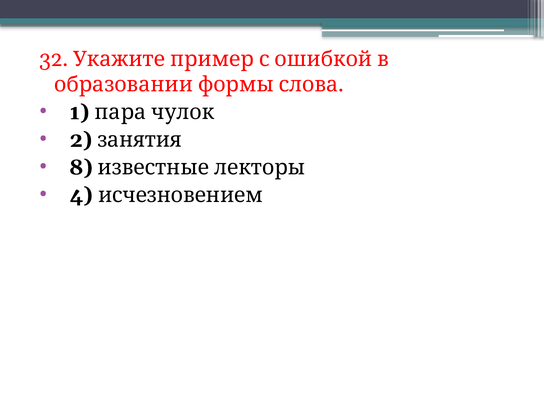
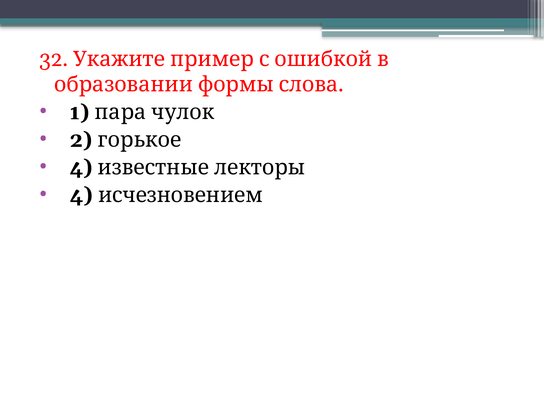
занятия: занятия -> горькое (140, 140)
8: 8 -> 4 (81, 167)
